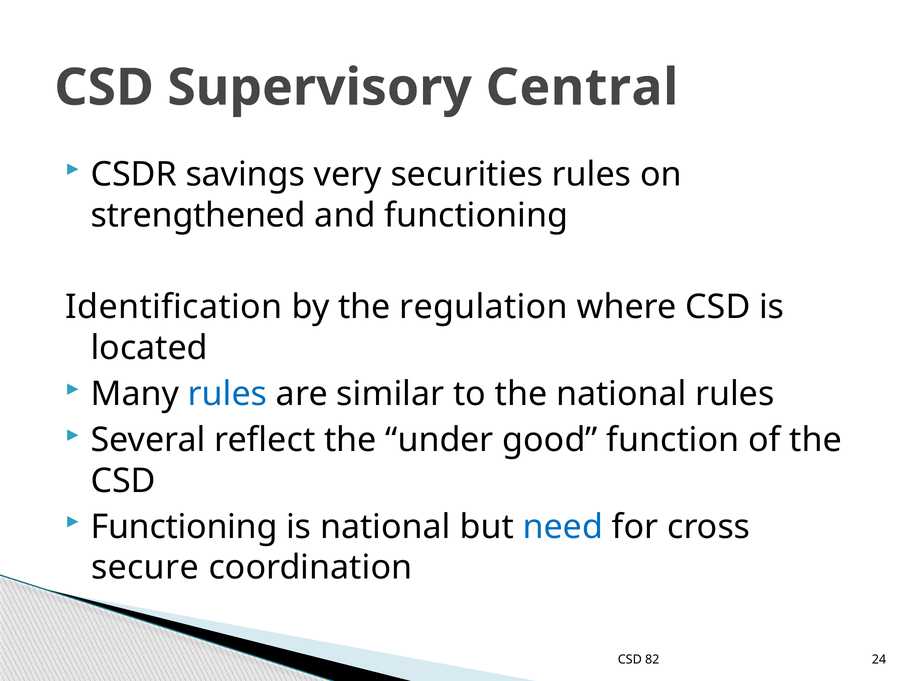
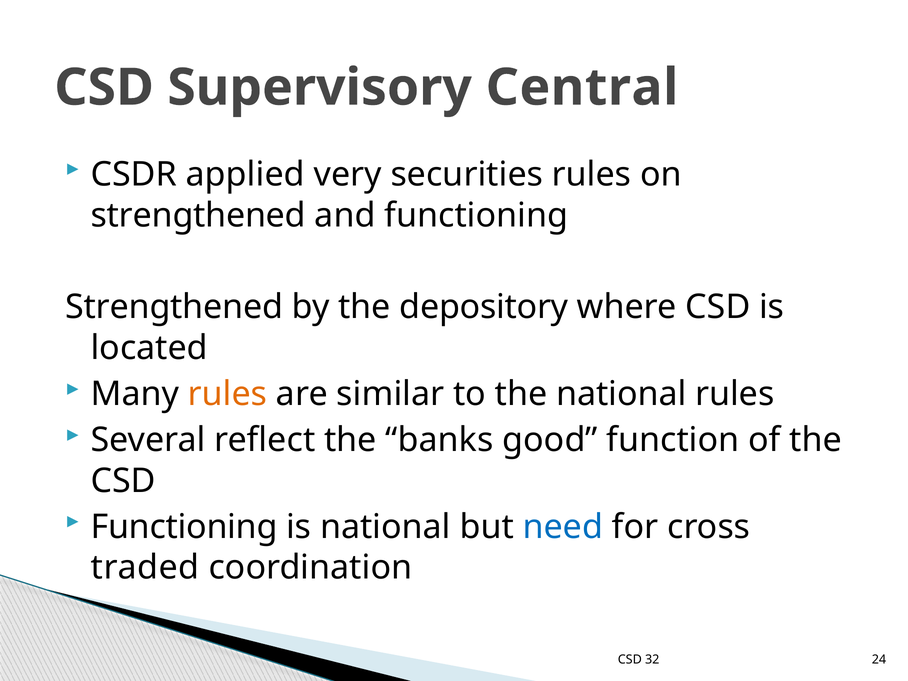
savings: savings -> applied (245, 174)
Identification: Identification -> Strengthened (174, 307)
regulation: regulation -> depository (484, 307)
rules colour: blue -> orange (228, 394)
under: under -> banks (439, 440)
secure: secure -> traded (145, 568)
82: 82 -> 32 (652, 659)
